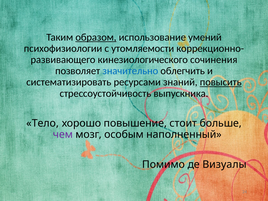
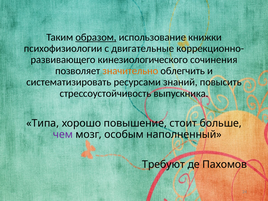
умений: умений -> книжки (205, 37)
утомляемости: утомляемости -> двигательные (143, 48)
значительно colour: blue -> orange (130, 71)
повысить underline: present -> none (221, 82)
Тело: Тело -> Типа (43, 123)
Помимо: Помимо -> Требуют (164, 164)
Визуалы: Визуалы -> Пахомов (225, 164)
